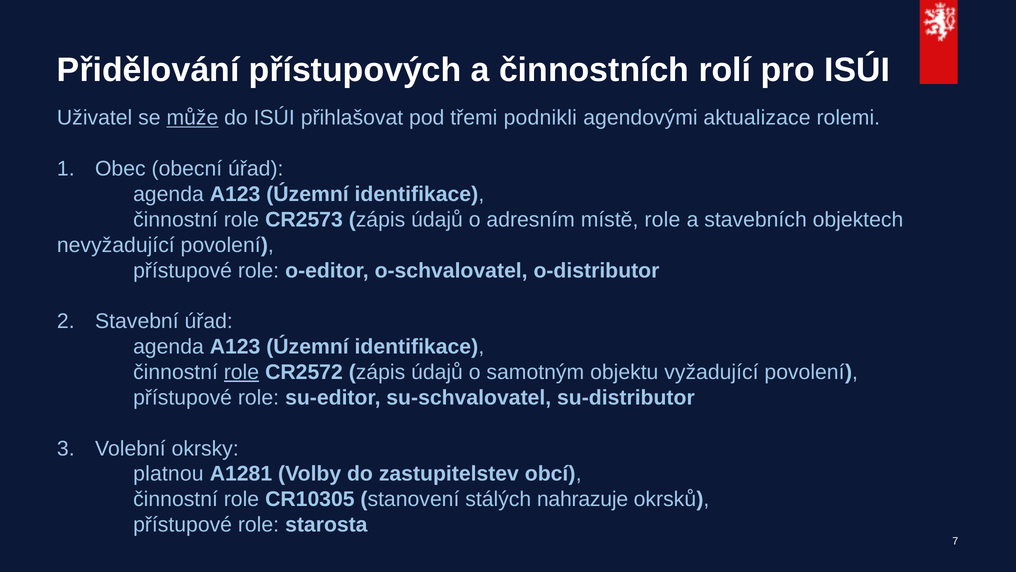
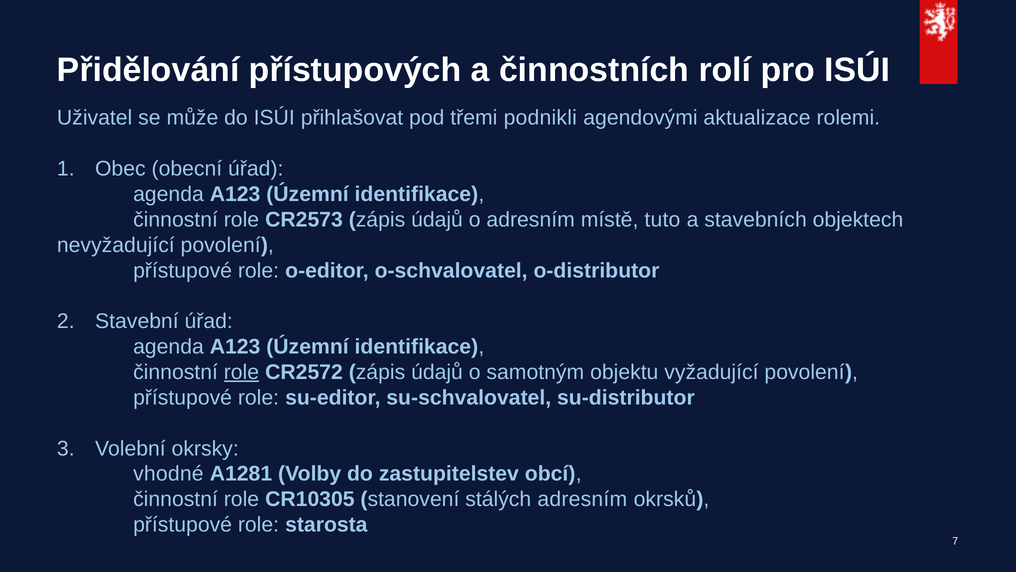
může underline: present -> none (192, 118)
místě role: role -> tuto (662, 219)
platnou: platnou -> vhodné (168, 474)
stálých nahrazuje: nahrazuje -> adresním (582, 499)
